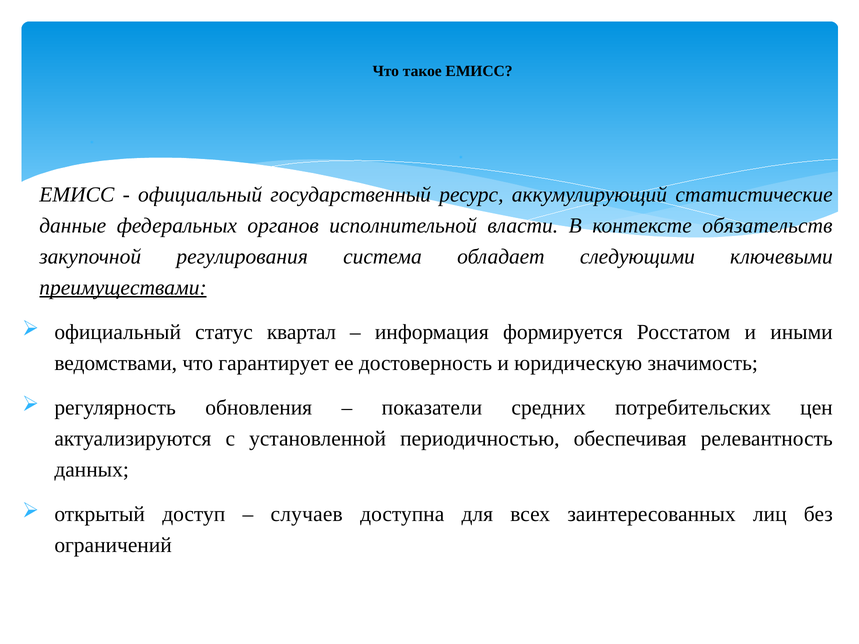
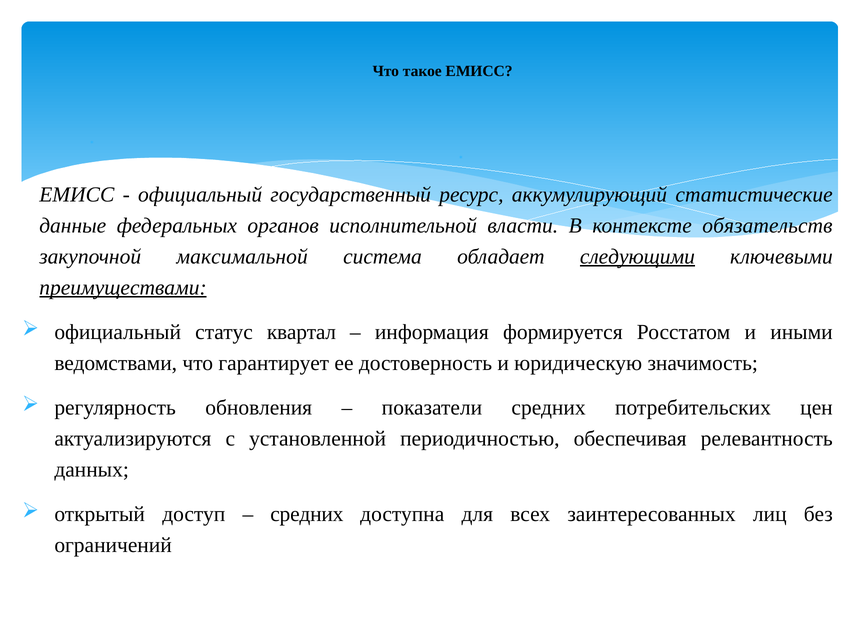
регулирования: регулирования -> максимальной (242, 257)
следующими underline: none -> present (637, 257)
случаев: случаев -> средних (307, 514)
